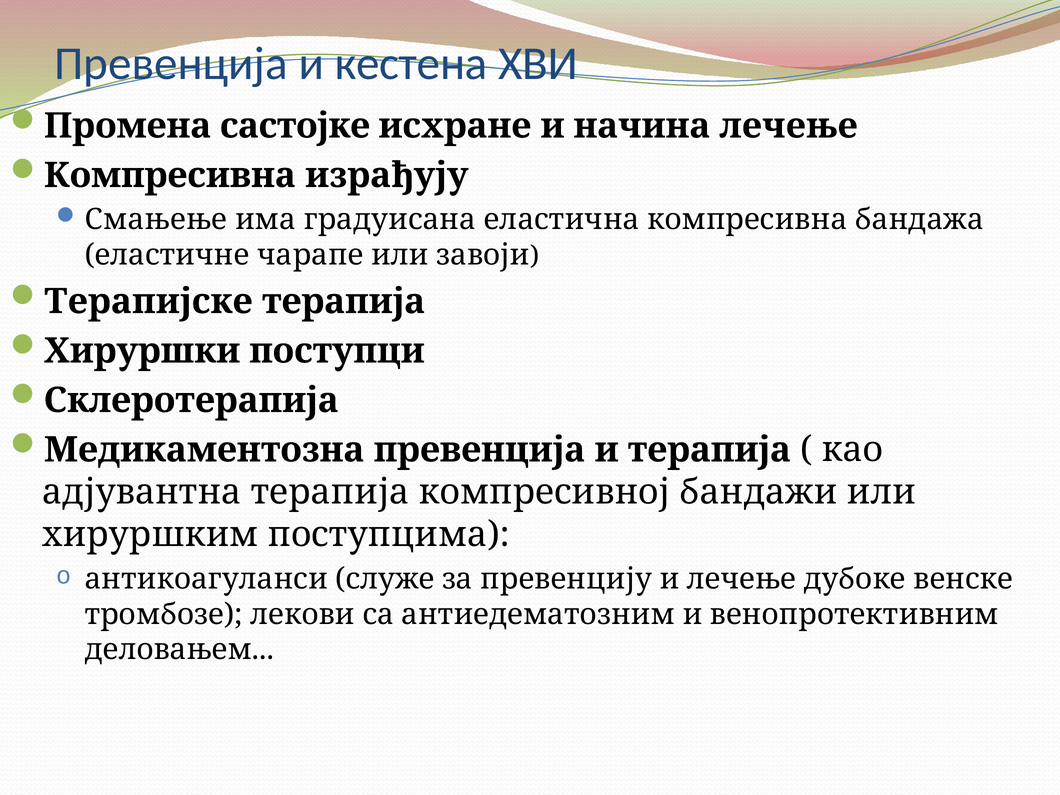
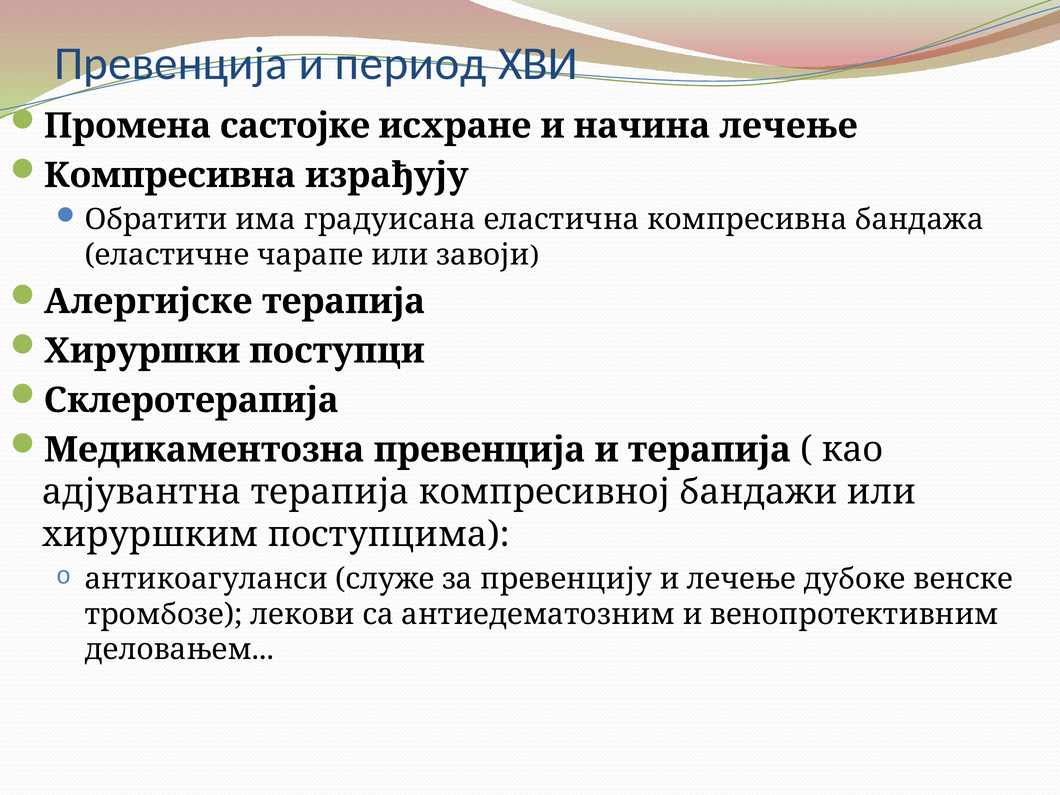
кестена: кестена -> период (411, 64)
Смањење: Смањење -> Обратити (156, 220)
Терапијске: Терапијске -> Алергијске (148, 301)
